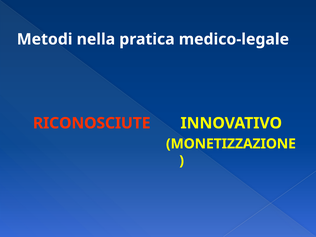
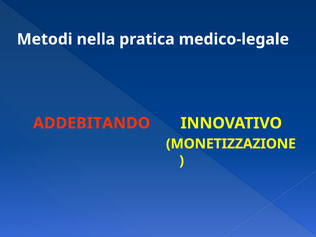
RICONOSCIUTE: RICONOSCIUTE -> ADDEBITANDO (92, 123)
